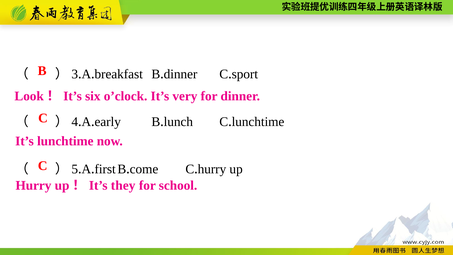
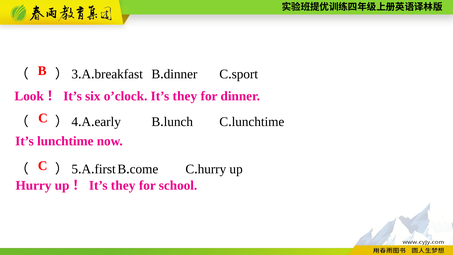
o’clock It’s very: very -> they (185, 96)
